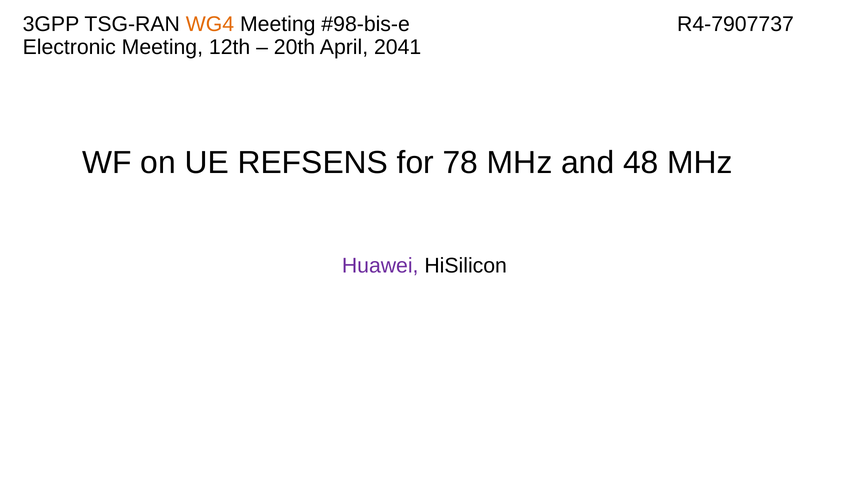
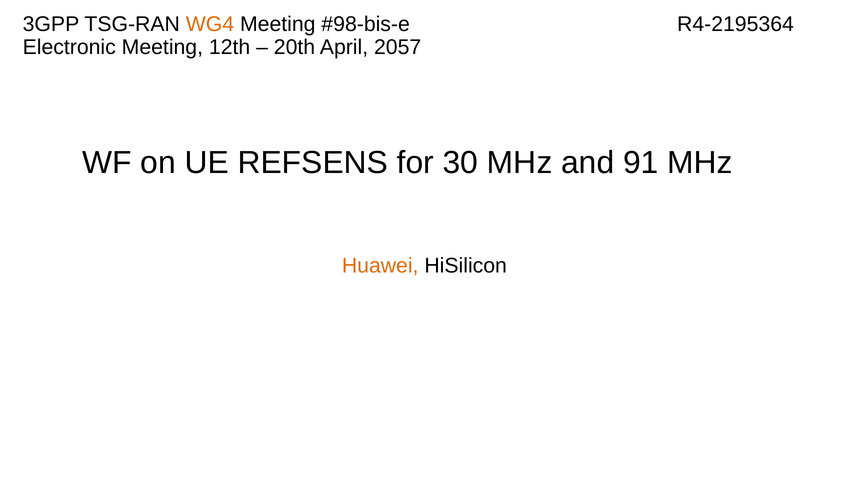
R4-7907737: R4-7907737 -> R4-2195364 (735, 24)
2041: 2041 -> 2057 (398, 47)
78: 78 -> 30 (460, 163)
48: 48 -> 91 (641, 163)
Huawei colour: purple -> orange (380, 265)
